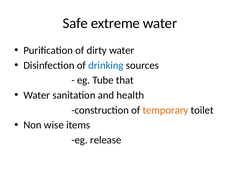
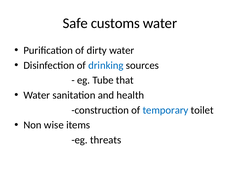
extreme: extreme -> customs (115, 23)
temporary colour: orange -> blue (166, 110)
release: release -> threats (106, 140)
